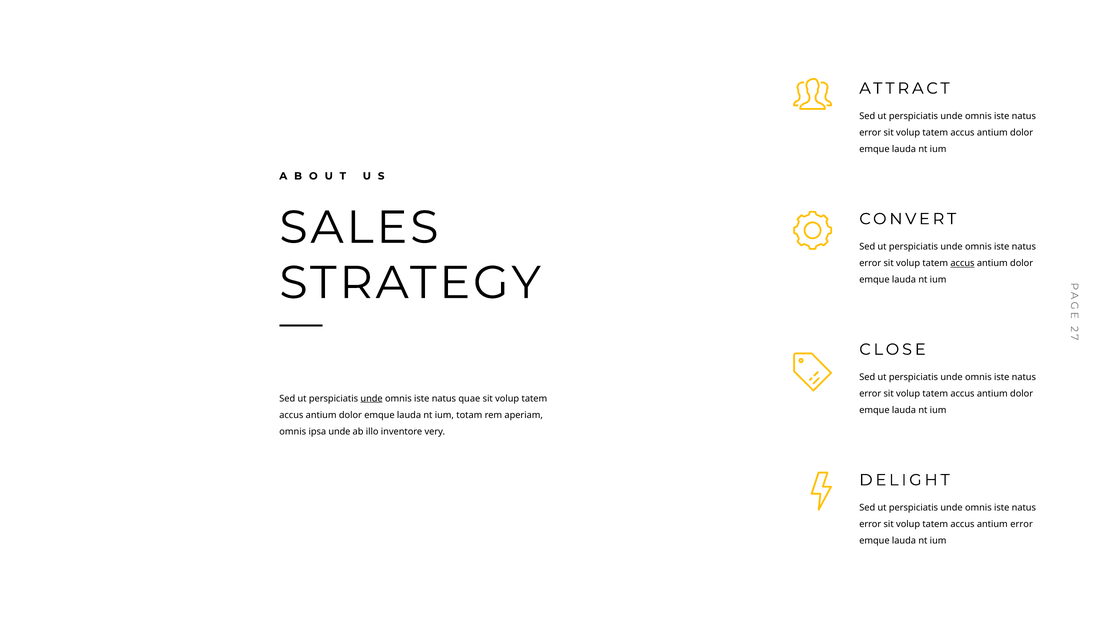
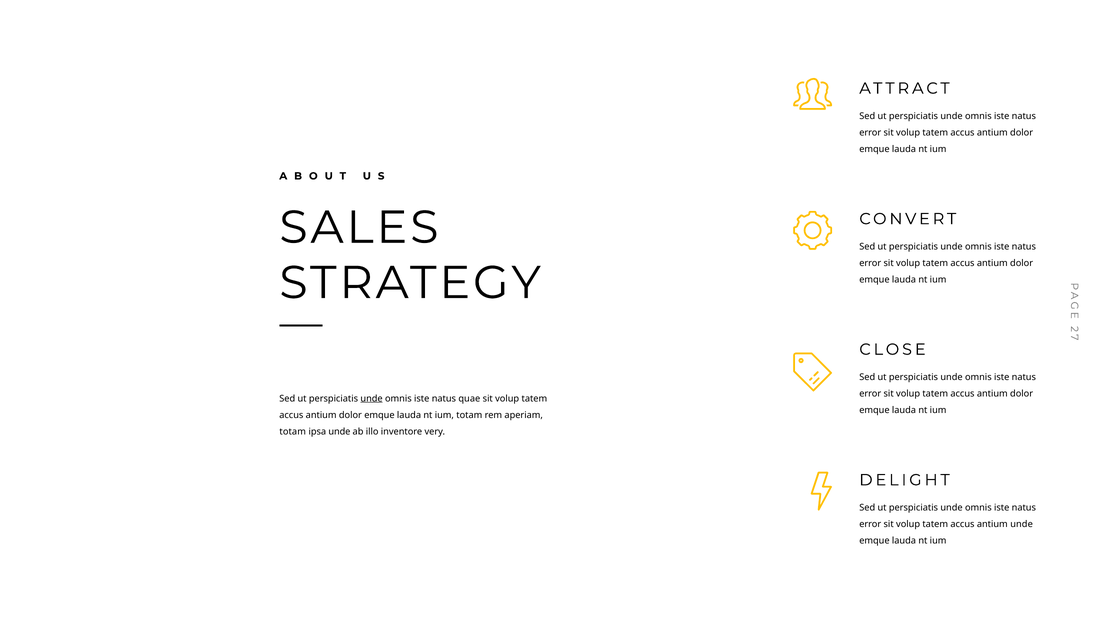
accus underline: present -> none (962, 263)
omnis: omnis -> totam (293, 432)
antium error: error -> unde (1022, 524)
